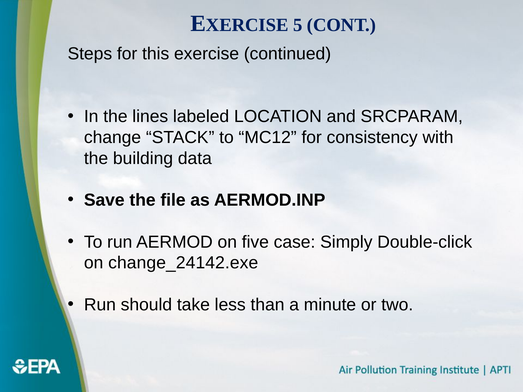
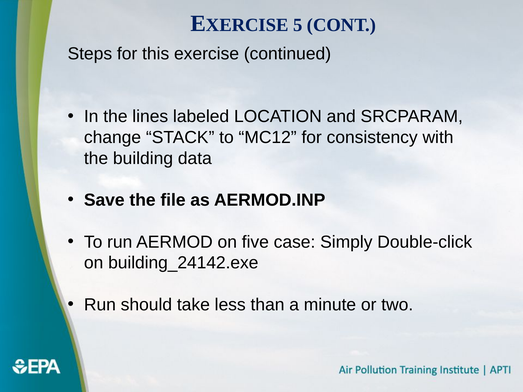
change_24142.exe: change_24142.exe -> building_24142.exe (183, 263)
